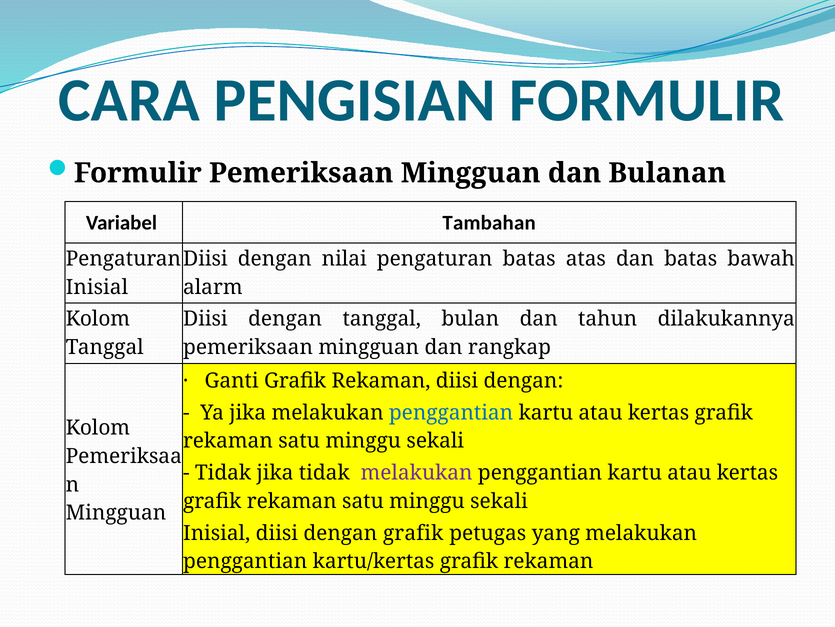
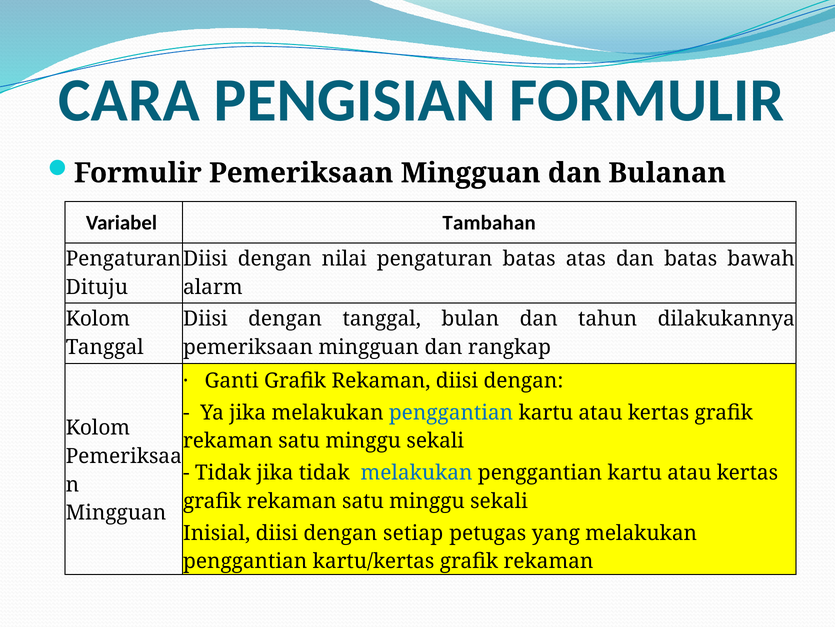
Inisial: Inisial -> Dituju (97, 287)
melakukan colour: purple -> blue (417, 472)
dengan grafik: grafik -> setiap (413, 533)
